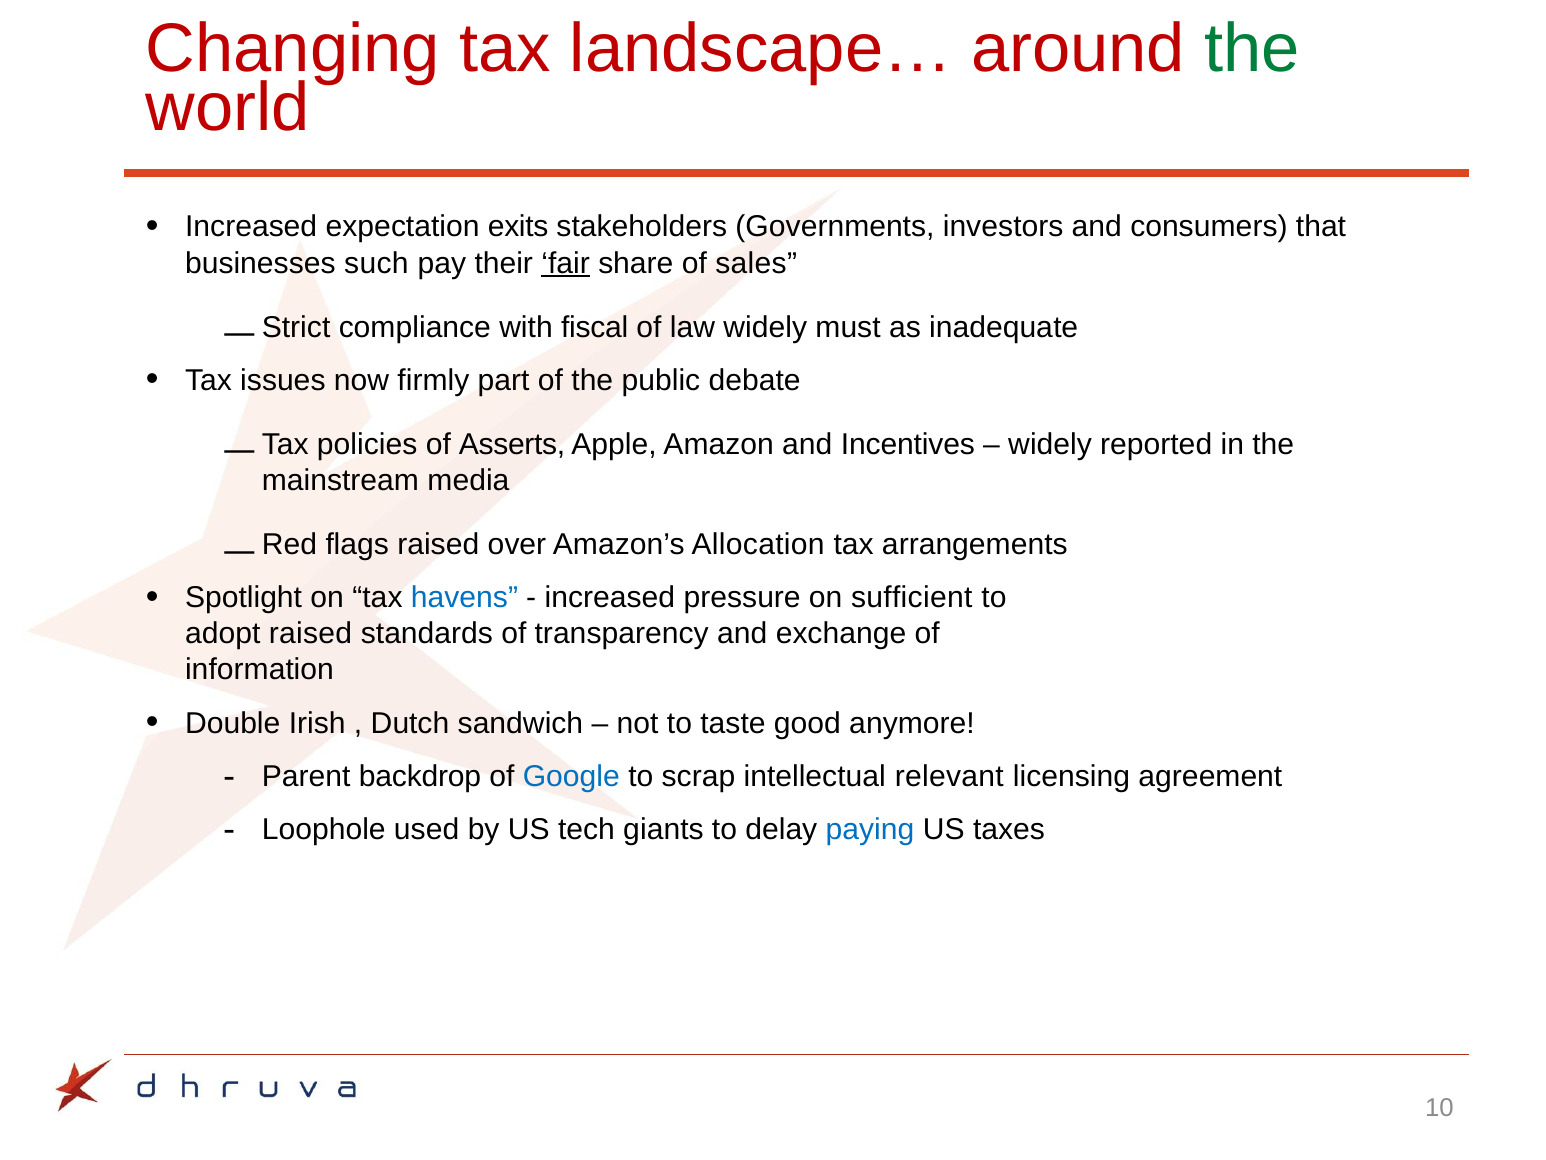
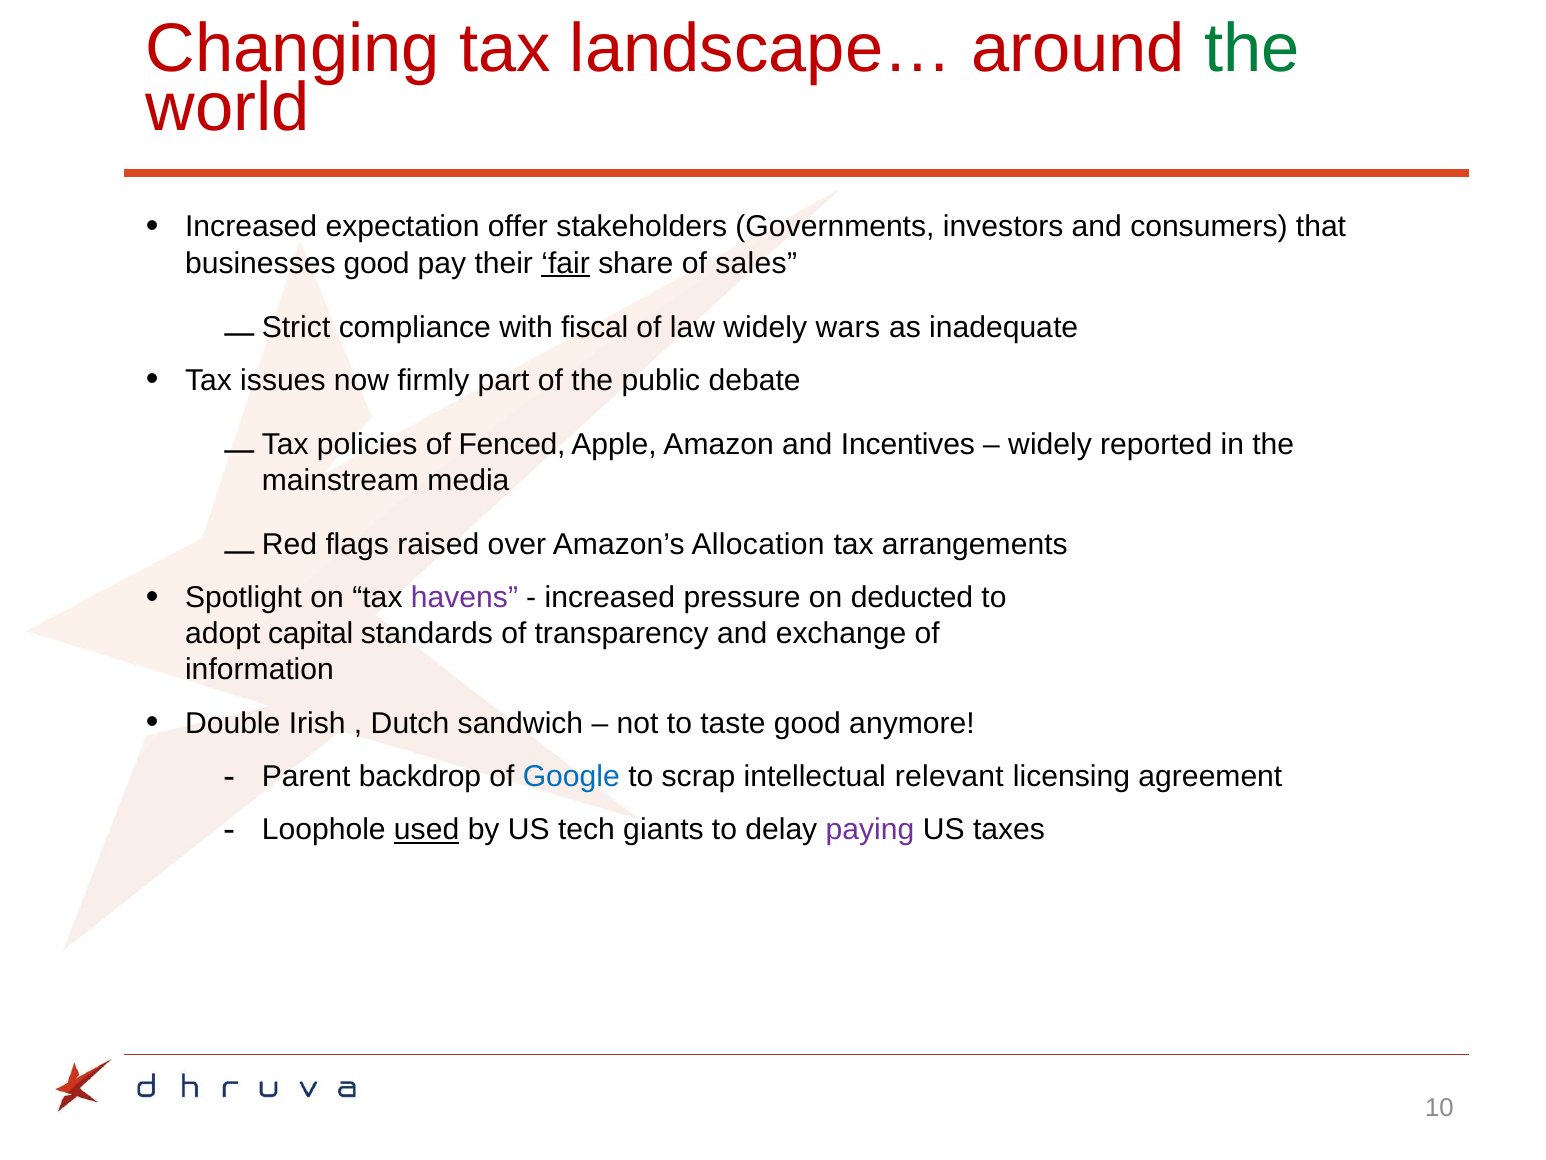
exits: exits -> offer (518, 227)
businesses such: such -> good (377, 263)
must: must -> wars (848, 327)
Asserts: Asserts -> Fenced (512, 444)
havens colour: blue -> purple (465, 598)
sufficient: sufficient -> deducted (912, 598)
adopt raised: raised -> capital (311, 634)
used underline: none -> present (427, 830)
paying colour: blue -> purple (870, 830)
